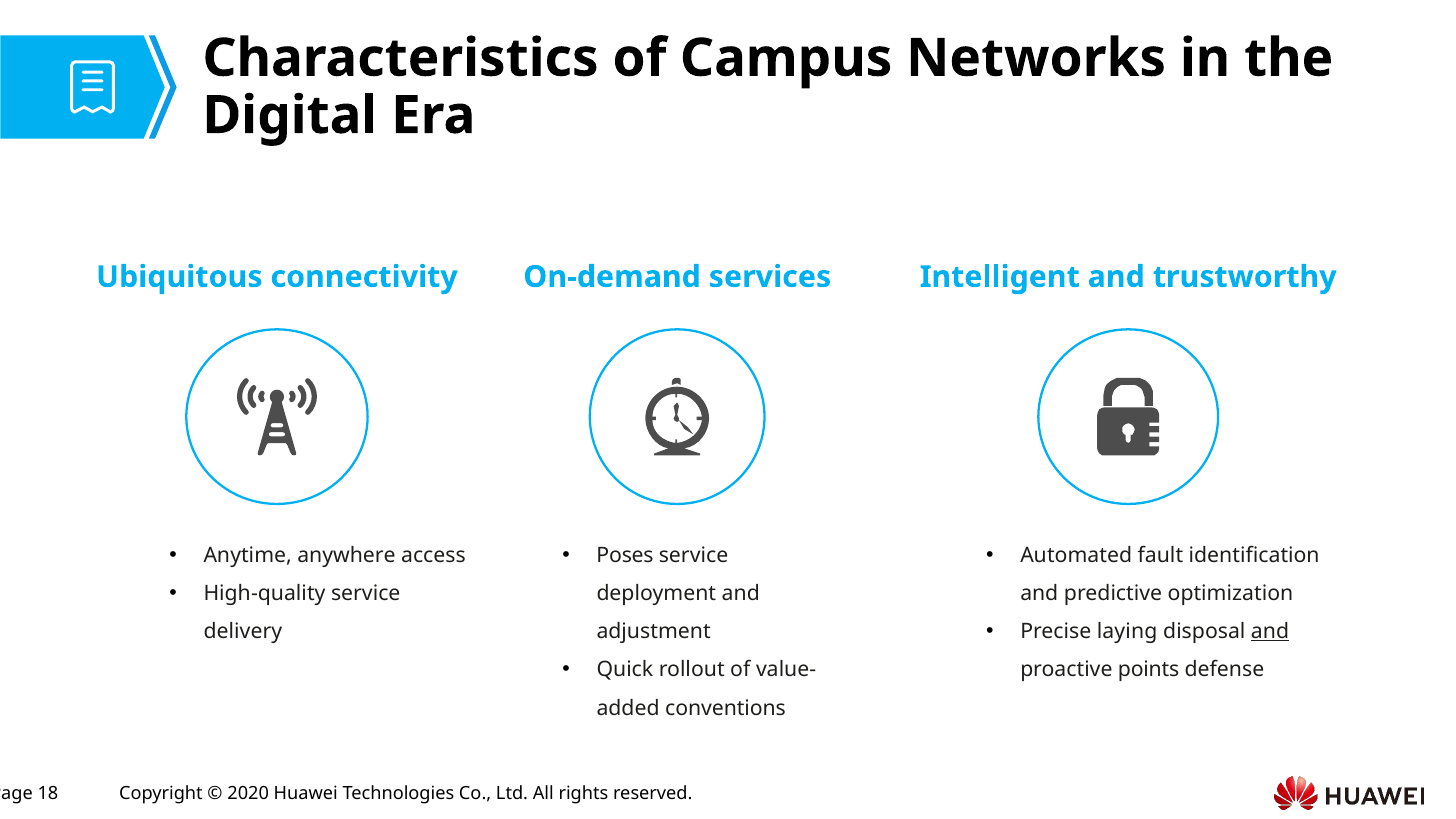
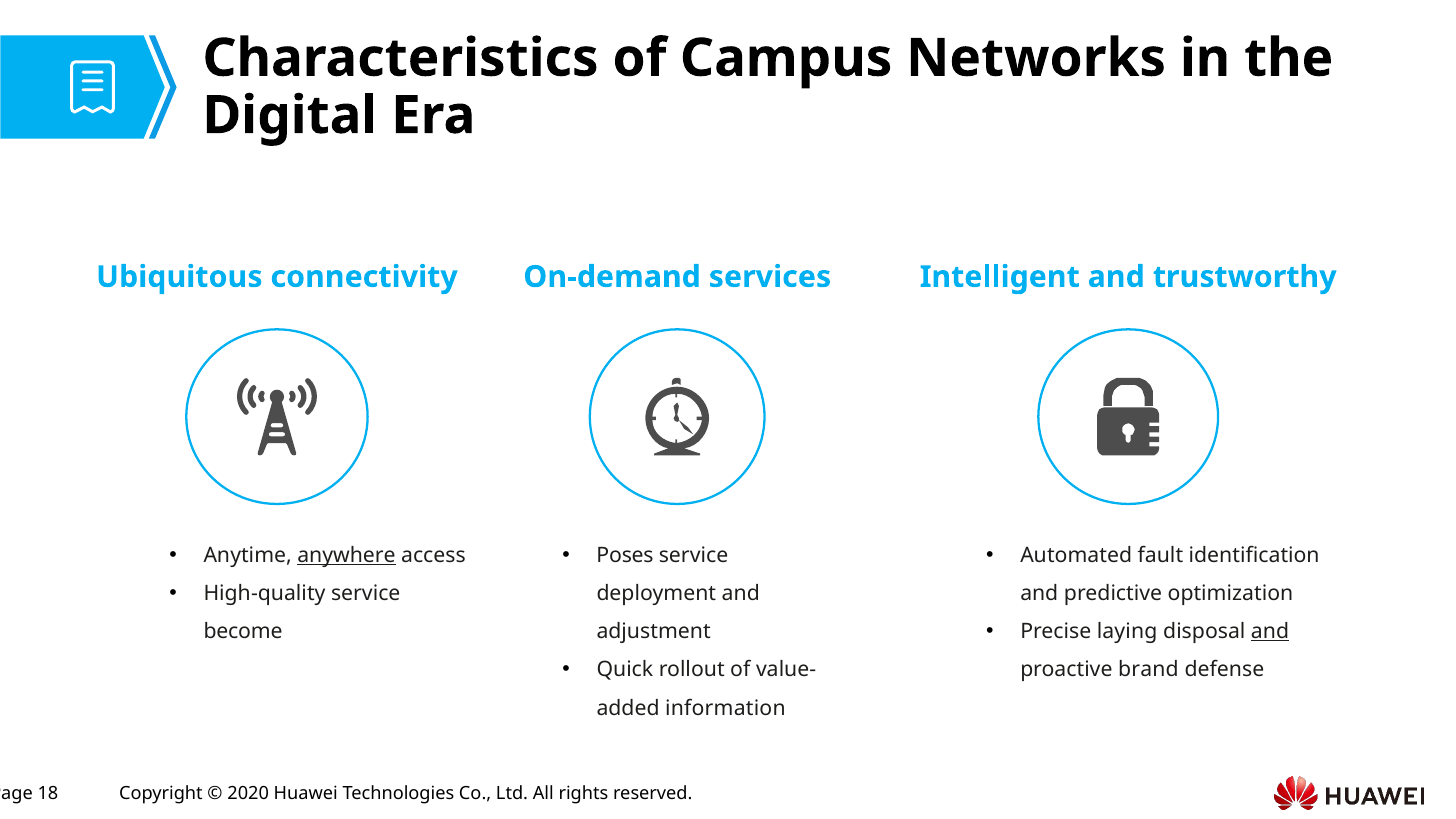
anywhere underline: none -> present (346, 555)
delivery: delivery -> become (243, 632)
points: points -> brand (1148, 670)
conventions: conventions -> information (725, 708)
